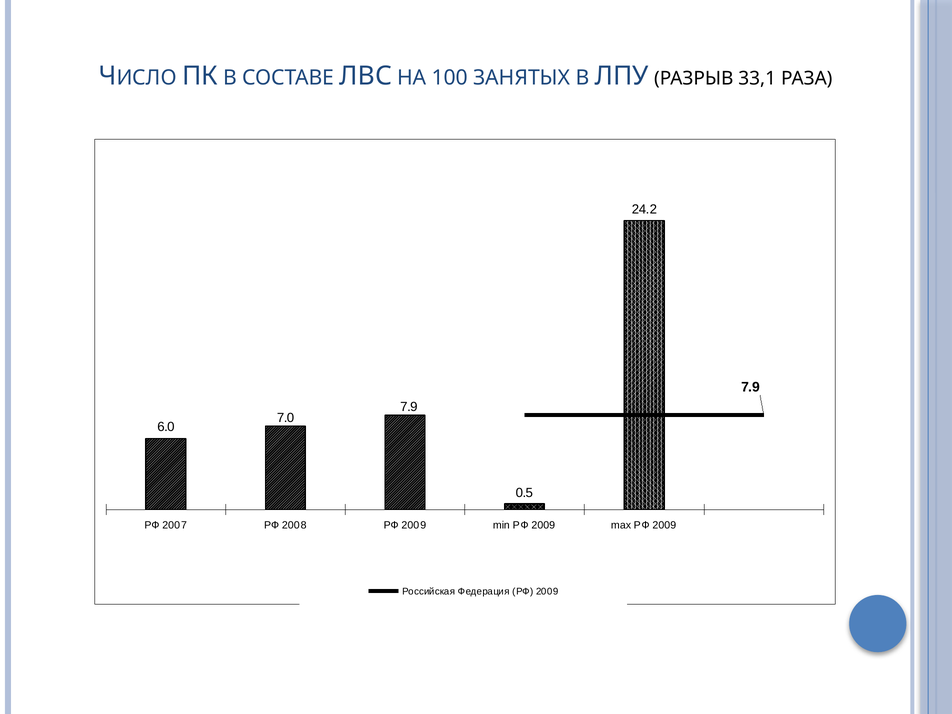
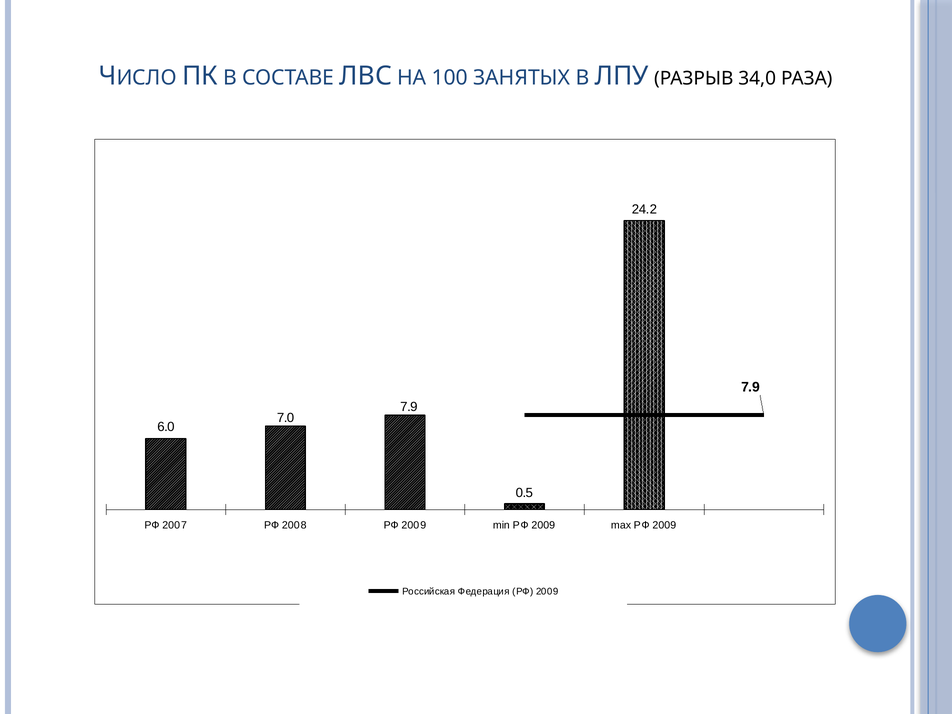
33,1: 33,1 -> 34,0 (757, 78)
